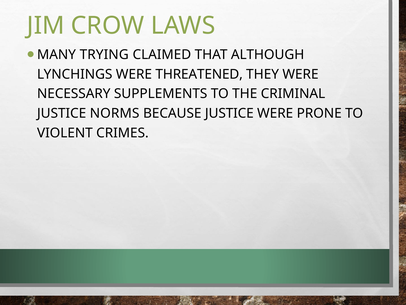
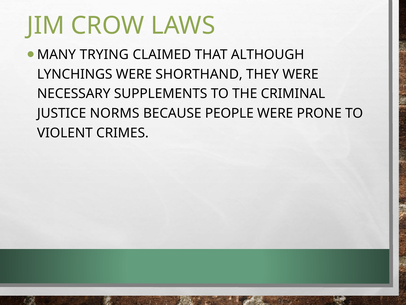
THREATENED: THREATENED -> SHORTHAND (199, 74)
BECAUSE JUSTICE: JUSTICE -> PEOPLE (229, 113)
